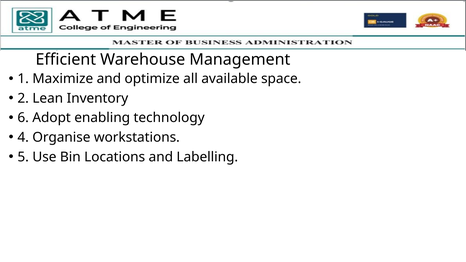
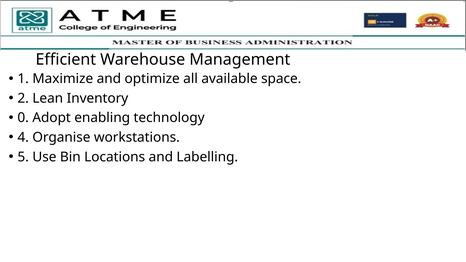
6: 6 -> 0 (23, 118)
